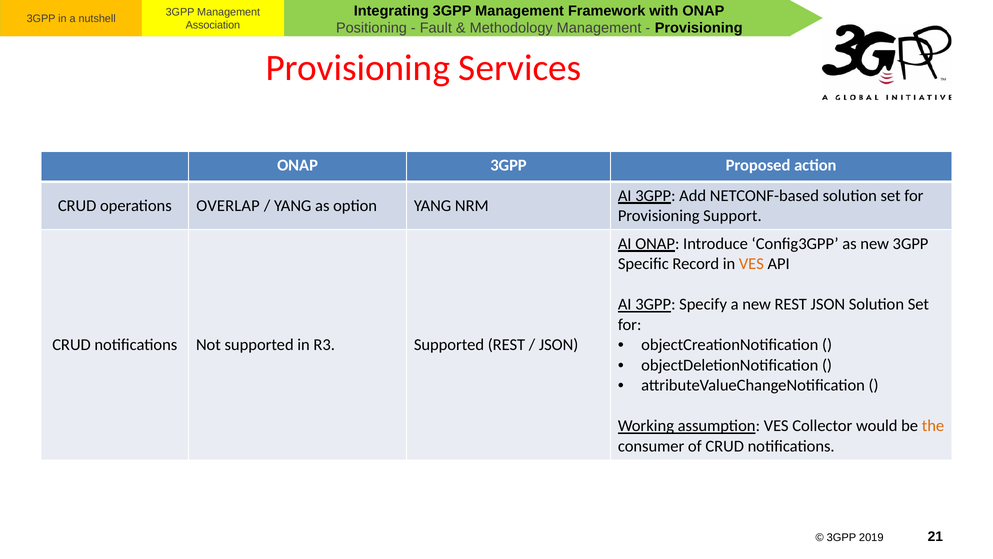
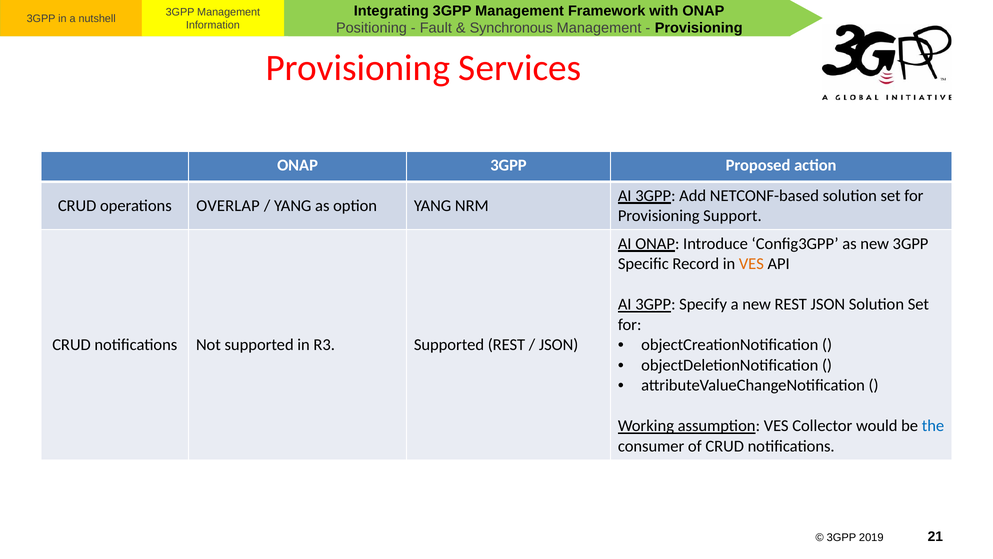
Association: Association -> Information (213, 25)
Methodology: Methodology -> Synchronous (511, 28)
the colour: orange -> blue (933, 426)
